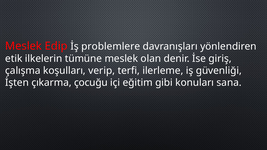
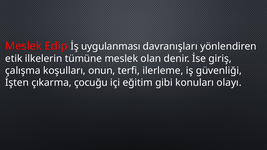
problemlere: problemlere -> uygulanması (111, 46)
verip: verip -> onun (102, 71)
sana: sana -> olayı (229, 83)
